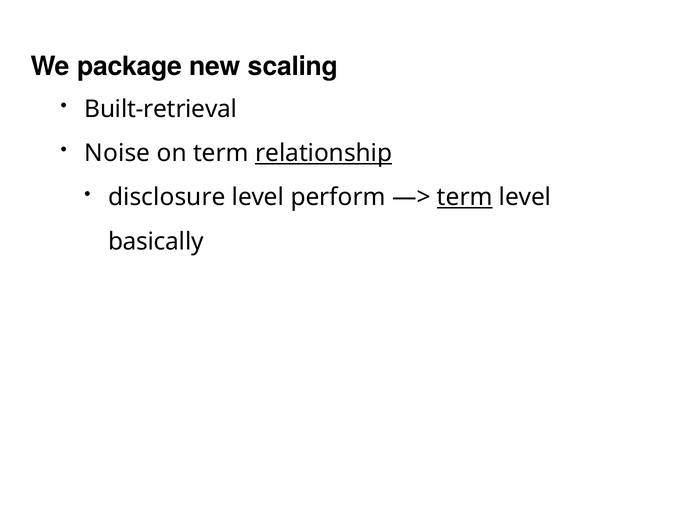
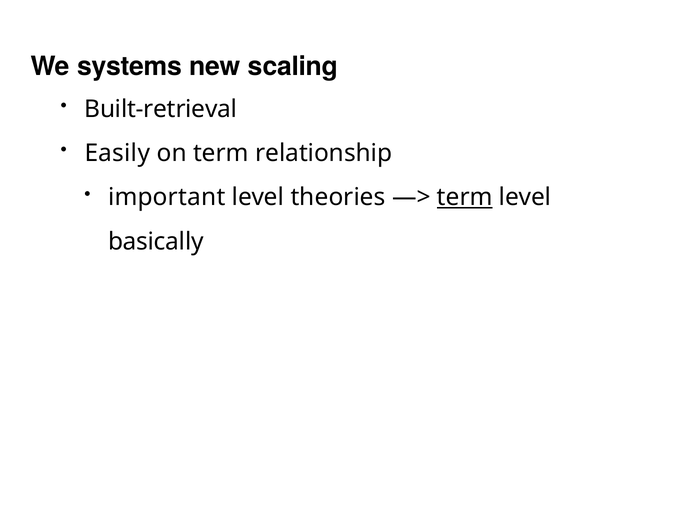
package: package -> systems (130, 67)
Noise: Noise -> Easily (117, 153)
relationship underline: present -> none (324, 153)
disclosure: disclosure -> important (167, 197)
perform: perform -> theories (338, 197)
